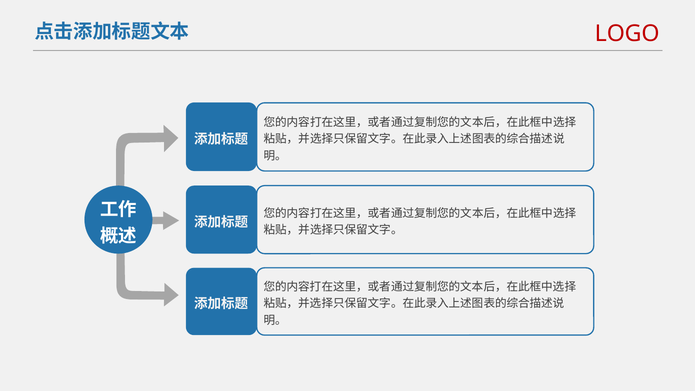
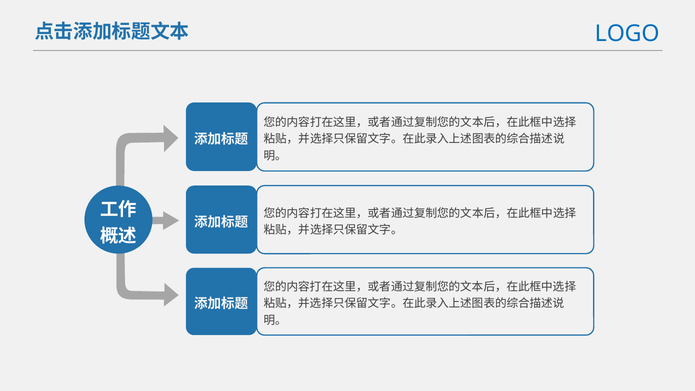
LOGO colour: red -> blue (627, 34)
